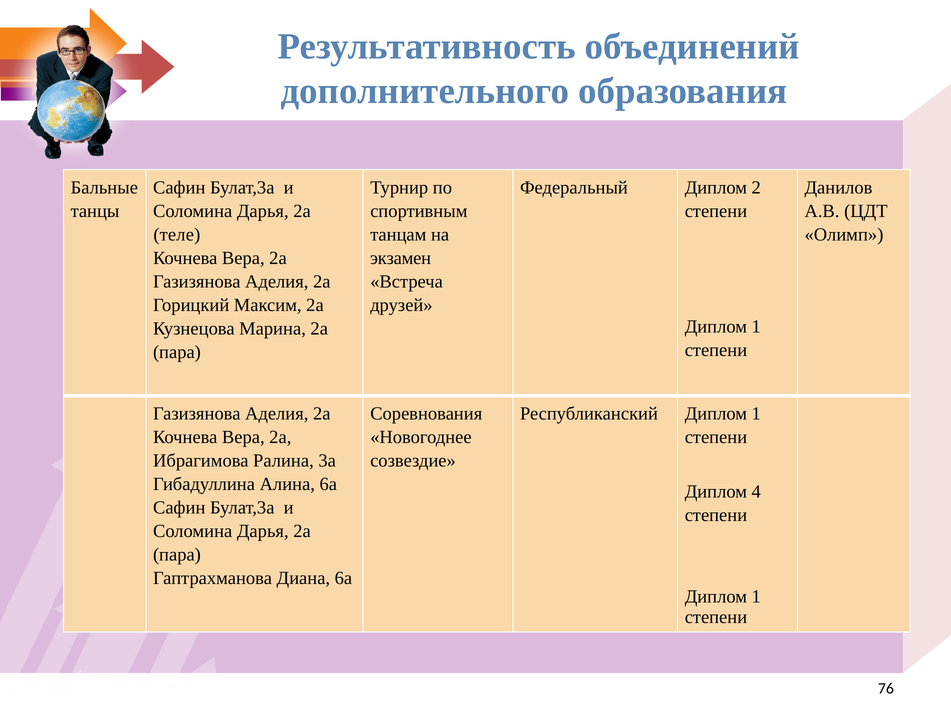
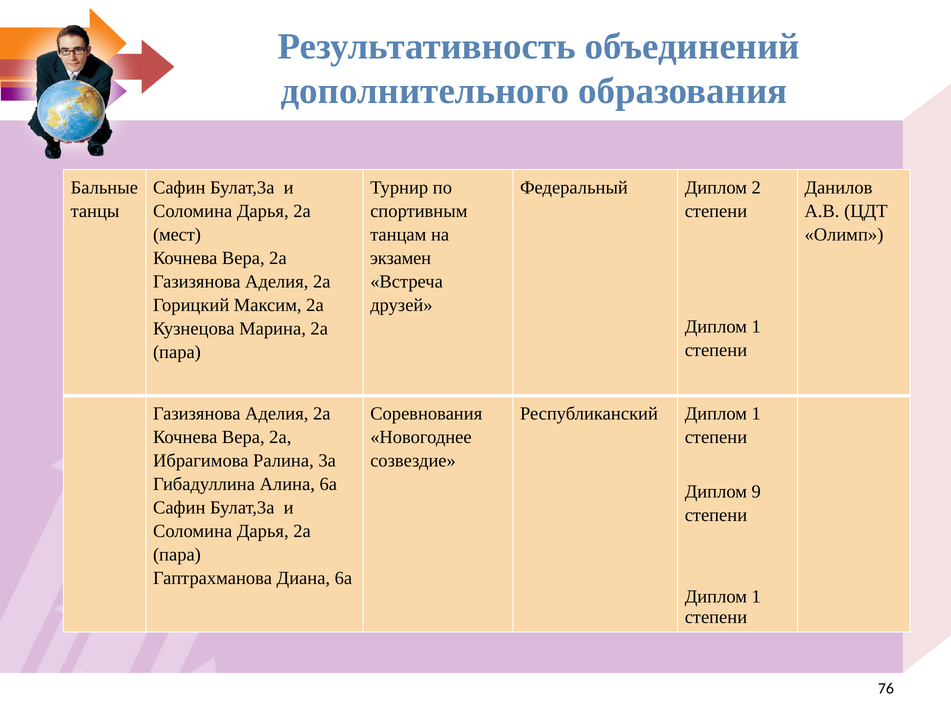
теле: теле -> мест (177, 234)
4: 4 -> 9 (756, 491)
